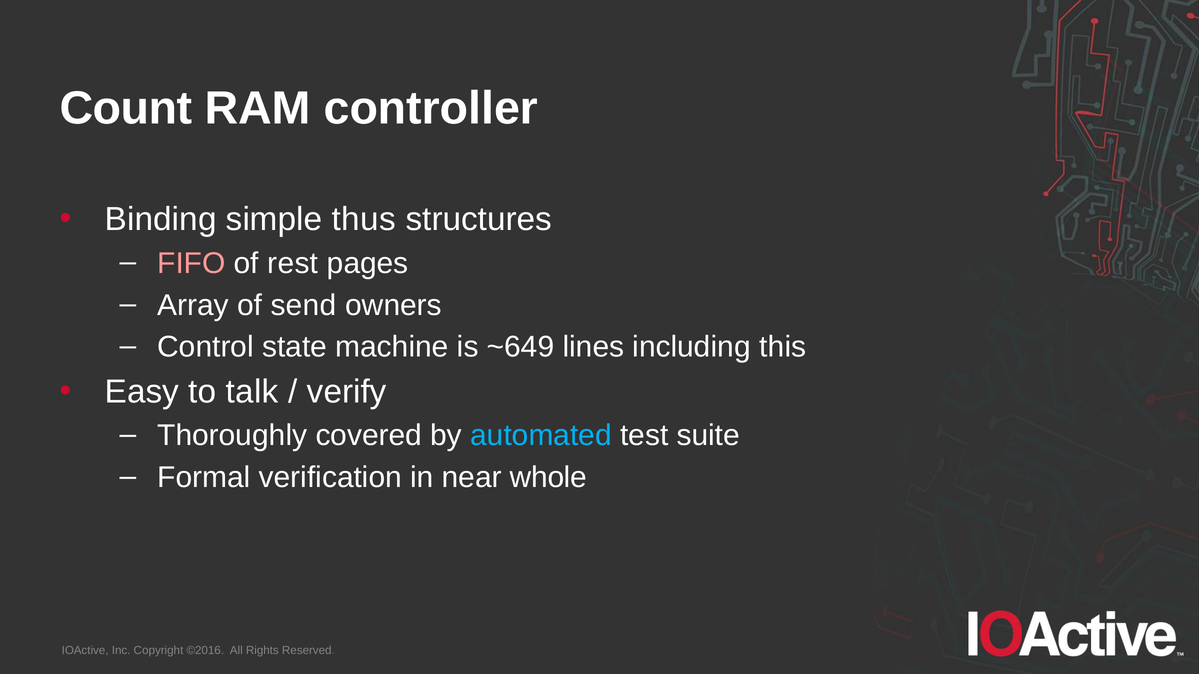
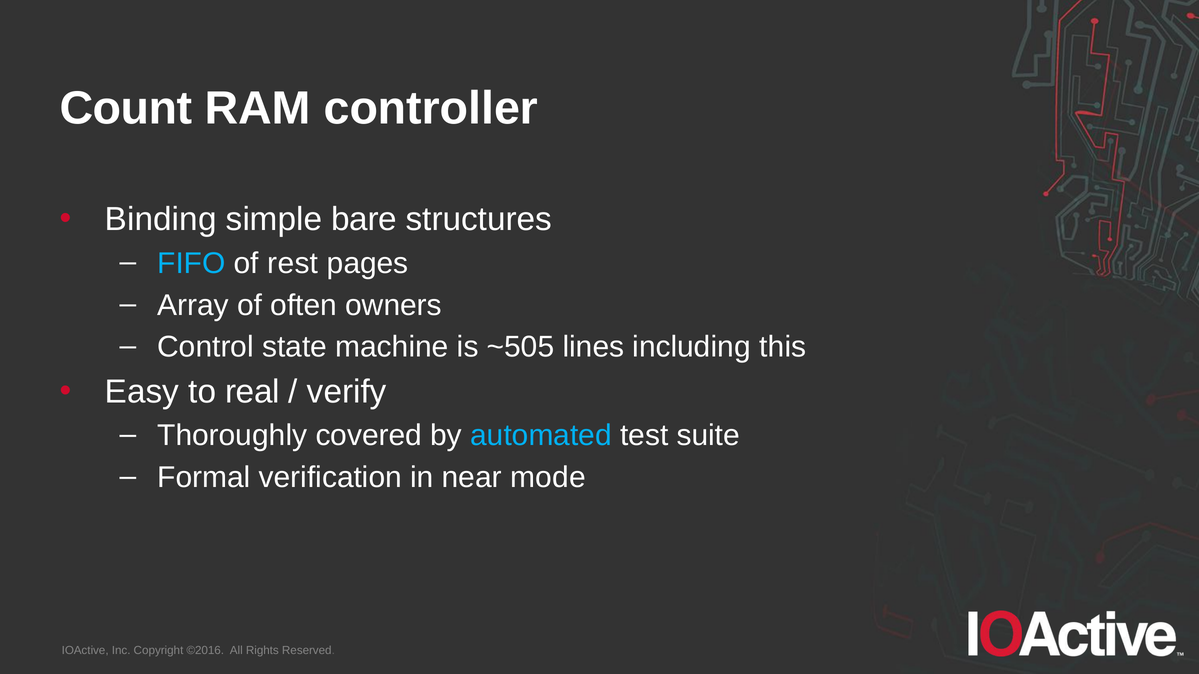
thus: thus -> bare (364, 220)
FIFO colour: pink -> light blue (191, 263)
send: send -> often (304, 305)
~649: ~649 -> ~505 (521, 347)
talk: talk -> real (252, 392)
whole: whole -> mode (548, 478)
